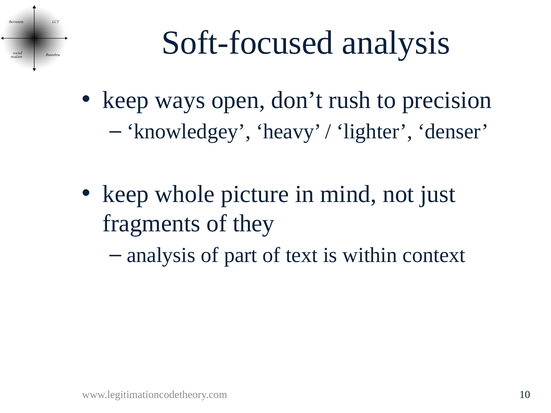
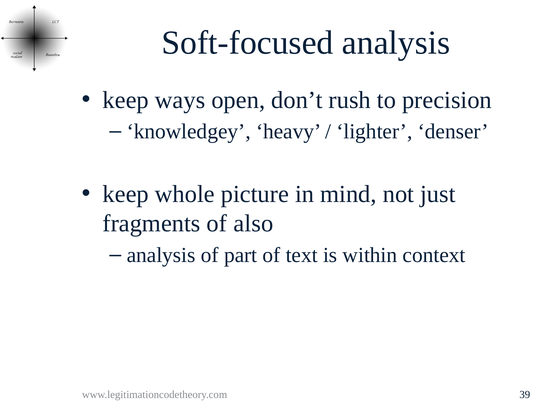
they: they -> also (253, 224)
10: 10 -> 39 (525, 395)
